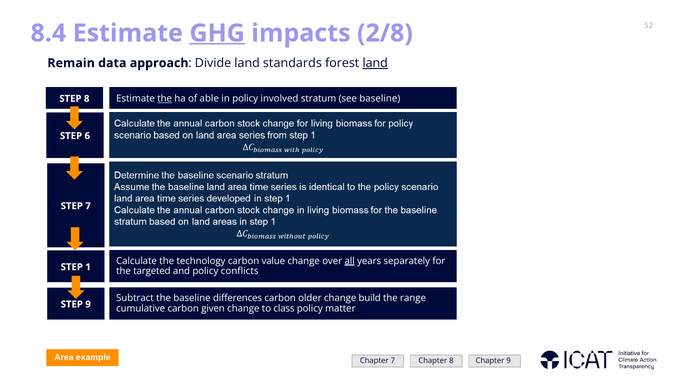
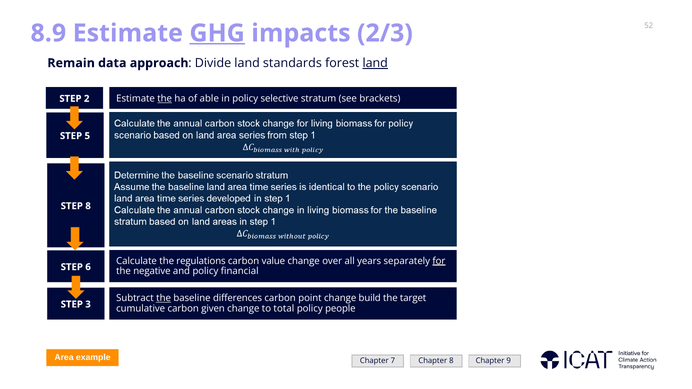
8.4: 8.4 -> 8.9 (48, 33)
2/8: 2/8 -> 2/3 (385, 33)
STEP 8: 8 -> 2 (87, 99)
involved: involved -> selective (280, 99)
see baseline: baseline -> brackets (380, 99)
6: 6 -> 5 (87, 136)
STEP 7: 7 -> 8 (88, 206)
technology: technology -> regulations (201, 261)
all underline: present -> none (350, 261)
for underline: none -> present (439, 261)
1: 1 -> 6 (88, 267)
targeted: targeted -> negative (152, 271)
conflicts: conflicts -> financial (240, 271)
the underline: none -> present (164, 298)
older: older -> point (310, 298)
range: range -> target (413, 298)
STEP 9: 9 -> 3 (88, 304)
class: class -> total (284, 309)
matter: matter -> people (340, 309)
